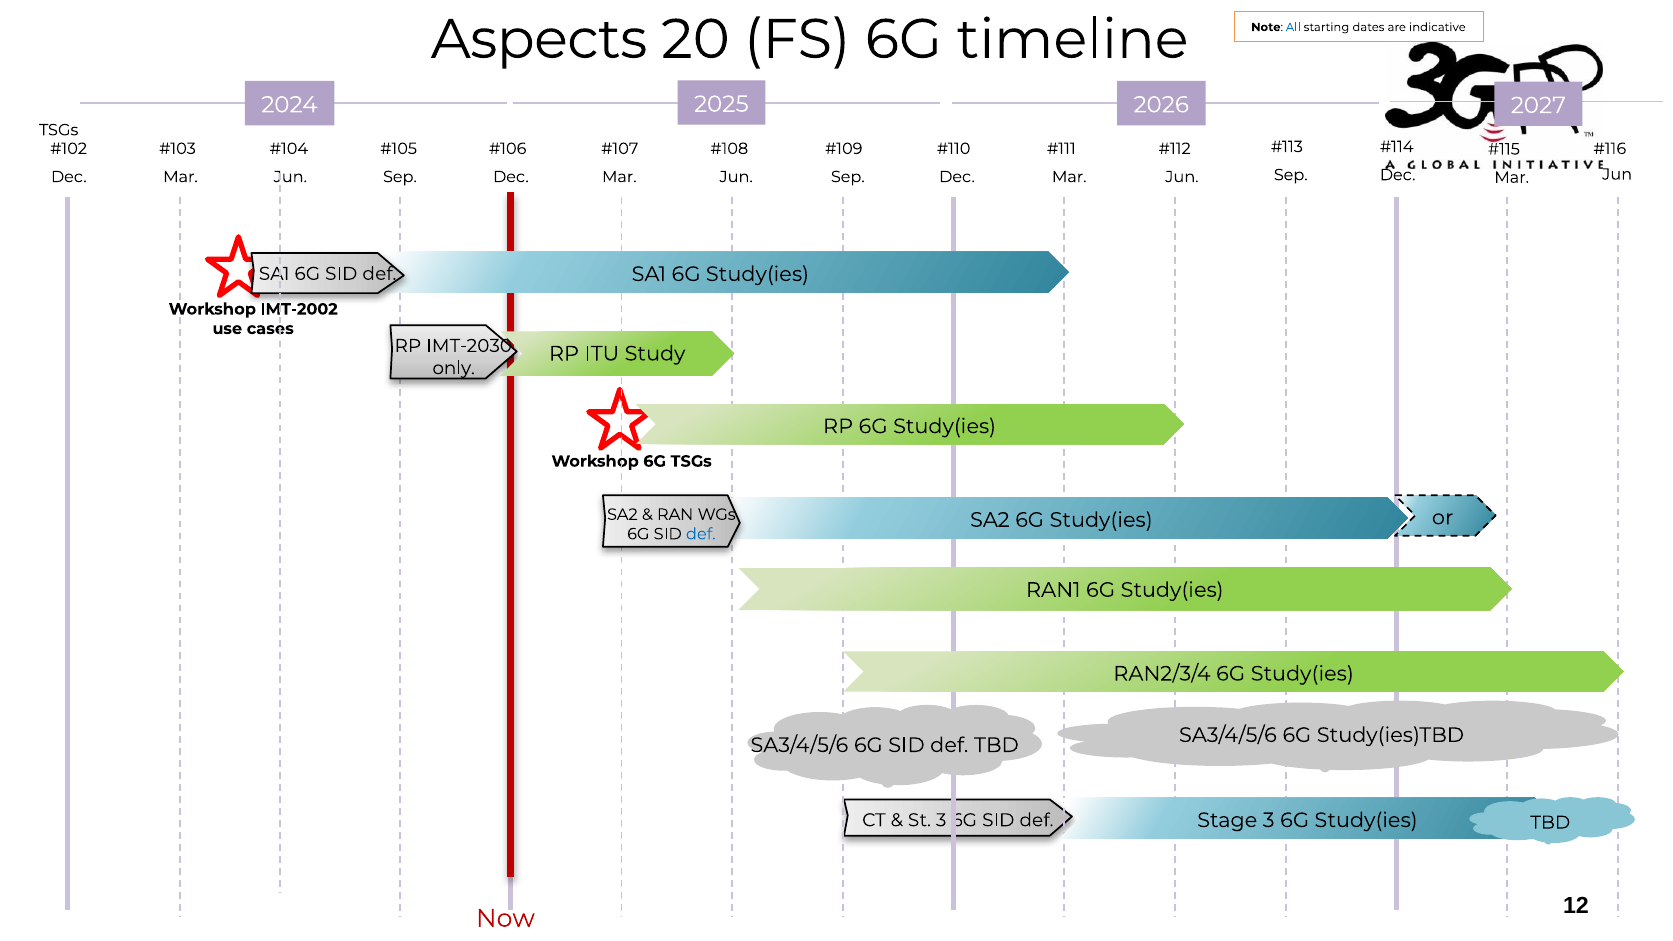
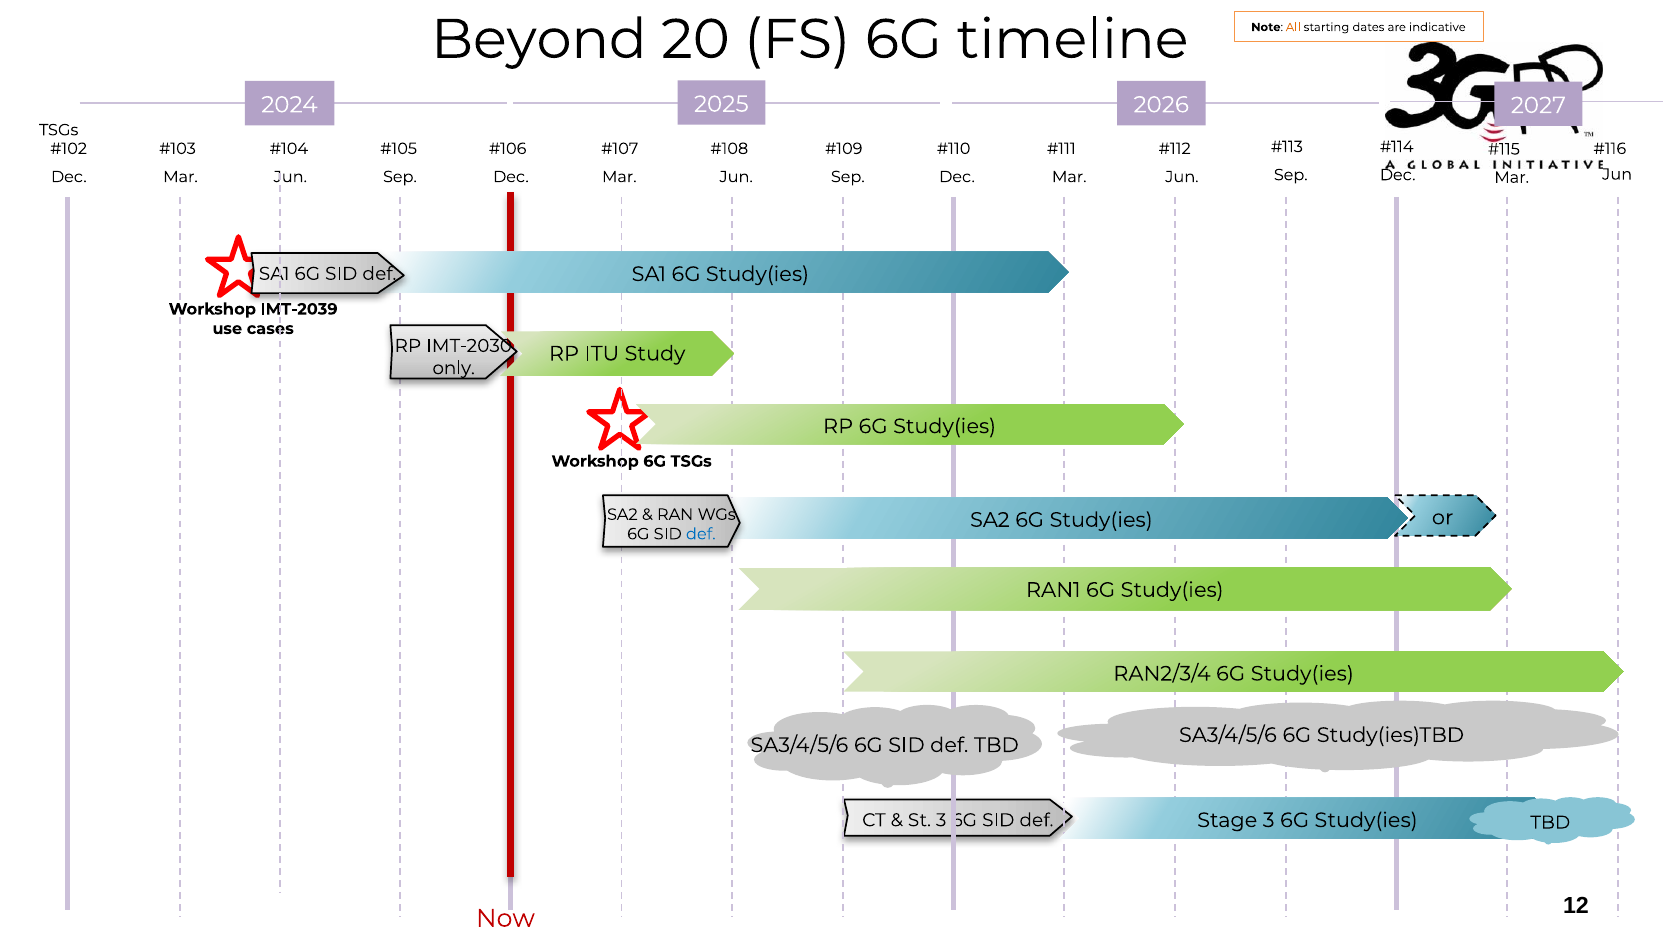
All colour: blue -> orange (1293, 27)
Aspects: Aspects -> Beyond (539, 39)
IMT-2002: IMT-2002 -> IMT-2039 (299, 309)
